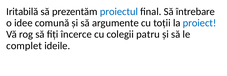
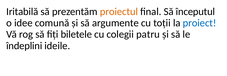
proiectul colour: blue -> orange (119, 12)
întrebare: întrebare -> începutul (195, 12)
încerce: încerce -> biletele (76, 34)
complet: complet -> îndeplini (24, 46)
